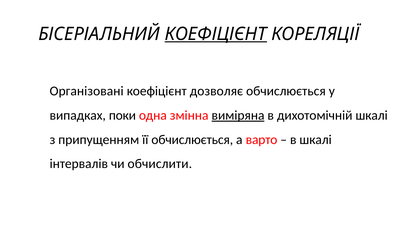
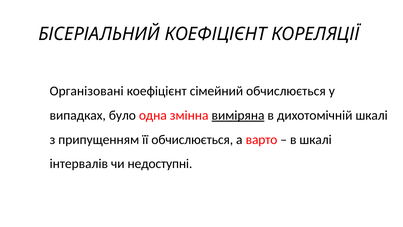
КОЕФІЦІЄНТ underline: present -> none (216, 34)
дозволяє: дозволяє -> сімейний (216, 91)
поки: поки -> було (122, 115)
обчислити: обчислити -> недоступні (160, 164)
